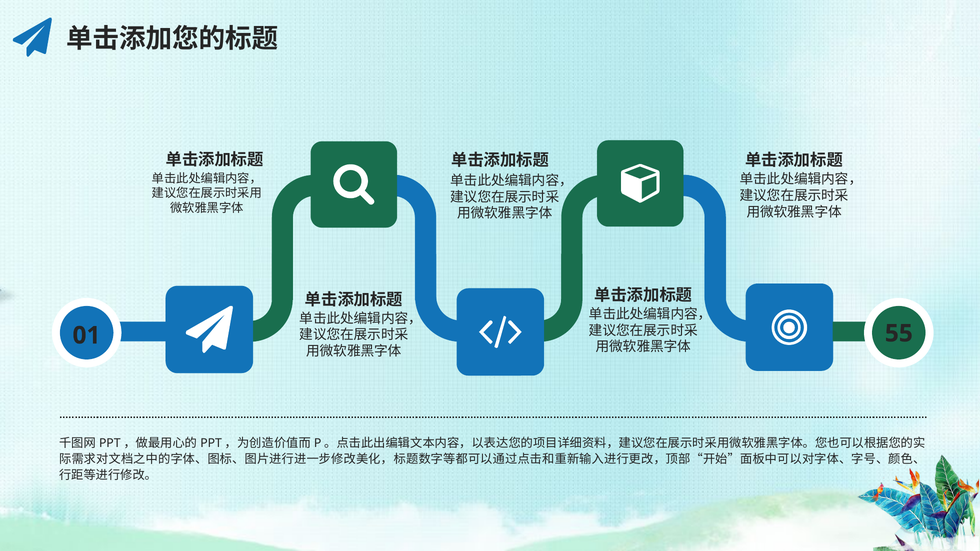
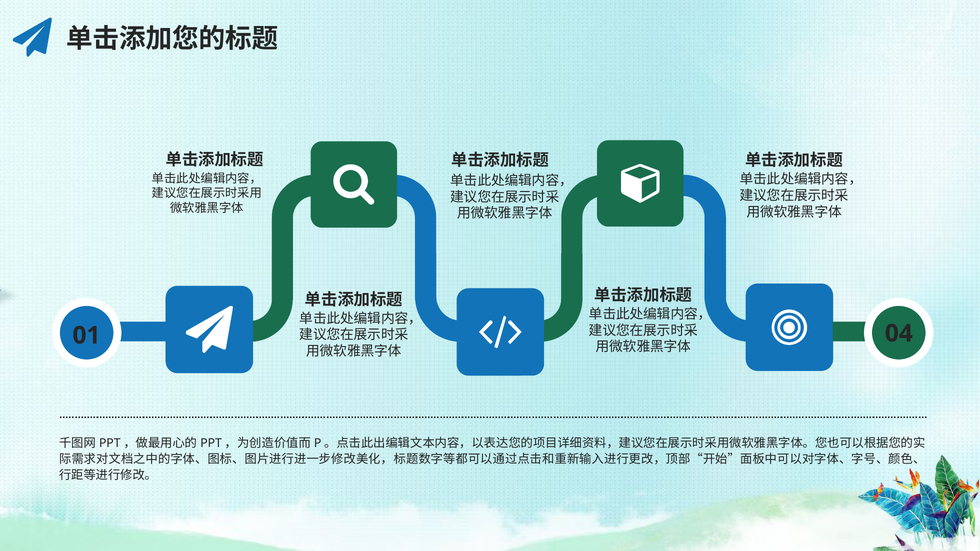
55: 55 -> 04 (899, 334)
